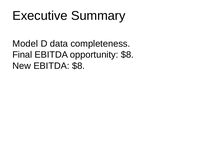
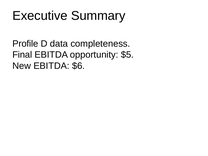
Model: Model -> Profile (25, 44)
opportunity $8: $8 -> $5 (127, 55)
EBITDA $8: $8 -> $6 (78, 66)
